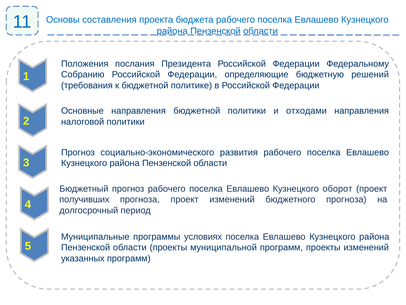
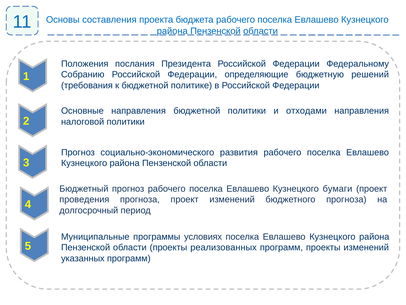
оборот: оборот -> бумаги (337, 188)
получивших: получивших -> проведения (84, 199)
муниципальной: муниципальной -> реализованных (224, 247)
